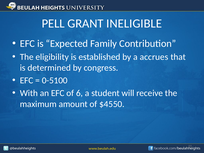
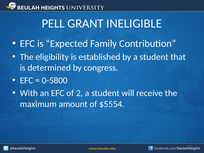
by a accrues: accrues -> student (154, 57)
0-5100: 0-5100 -> 0-5800 (55, 80)
6: 6 -> 2 (79, 93)
$4550: $4550 -> $5554 (112, 104)
